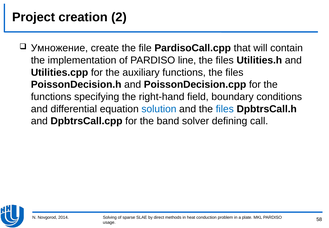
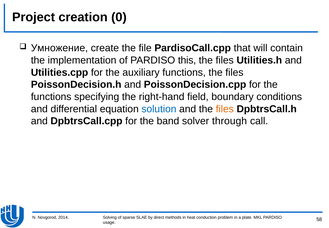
2: 2 -> 0 (119, 17)
line: line -> this (187, 60)
files colour: blue -> orange (225, 109)
defining: defining -> through (230, 121)
